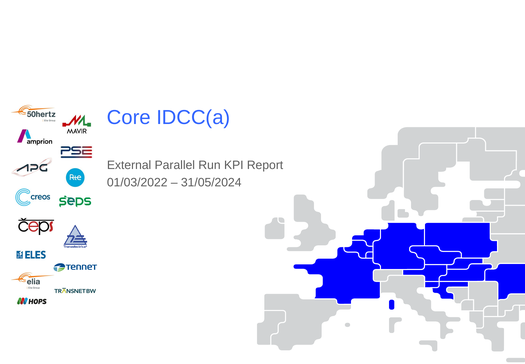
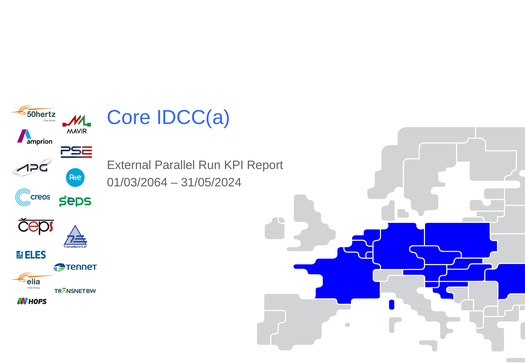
01/03/2022: 01/03/2022 -> 01/03/2064 (137, 182)
